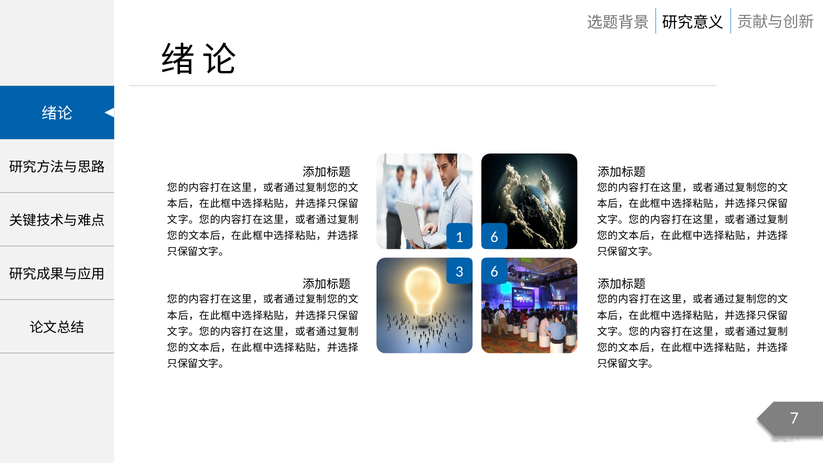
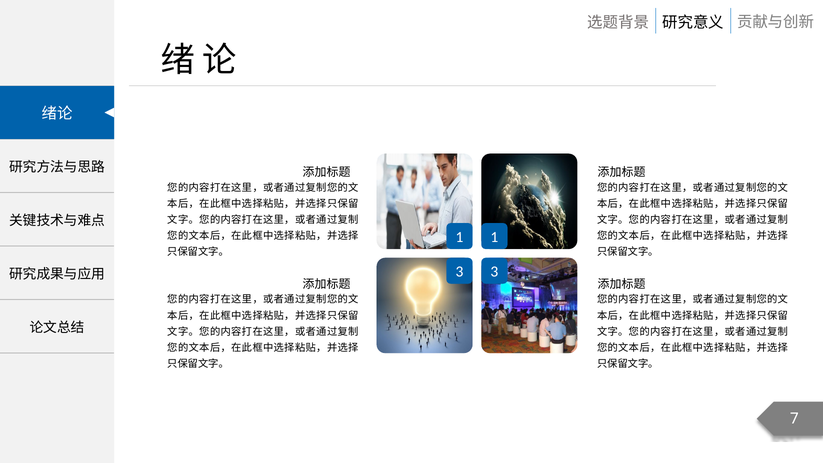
1 6: 6 -> 1 (494, 237)
3 6: 6 -> 3 (494, 272)
